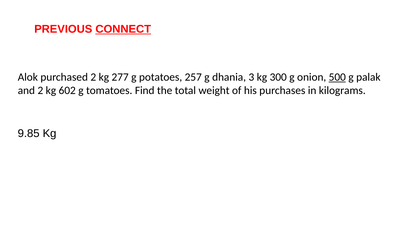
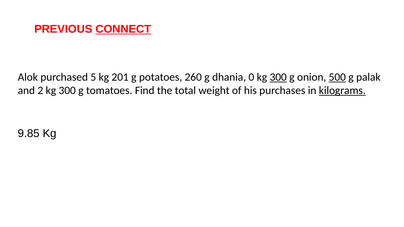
purchased 2: 2 -> 5 (93, 77)
277: 277 -> 201 (120, 77)
257: 257 -> 260 (193, 77)
3: 3 -> 0 (251, 77)
300 underline: none -> present (278, 77)
2 kg 602: 602 -> 300 (67, 91)
kilograms underline: none -> present (342, 91)
